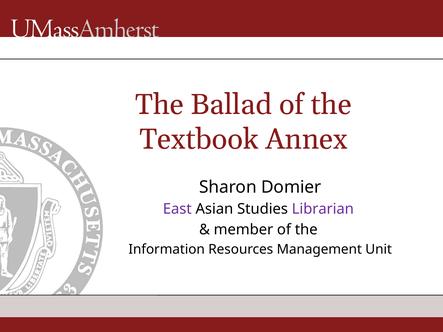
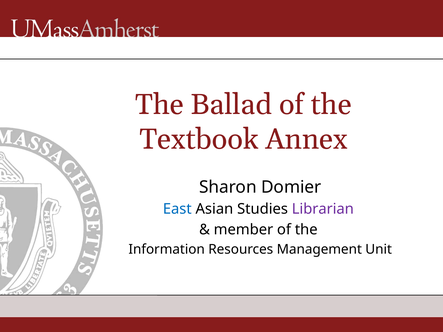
East colour: purple -> blue (177, 209)
